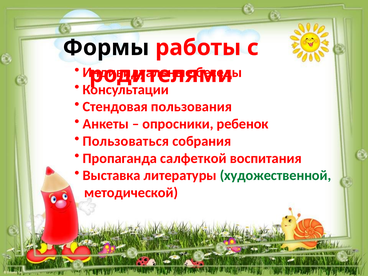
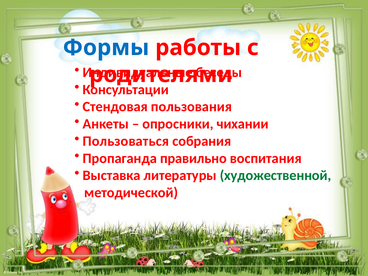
Формы colour: black -> blue (106, 48)
ребенок: ребенок -> чихании (243, 124)
салфеткой: салфеткой -> правильно (193, 158)
